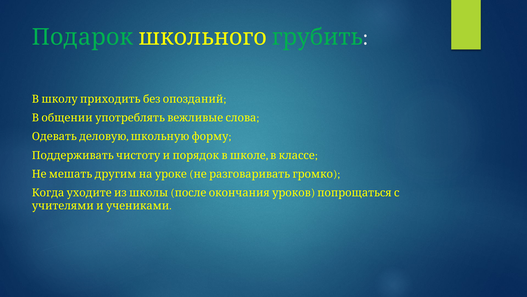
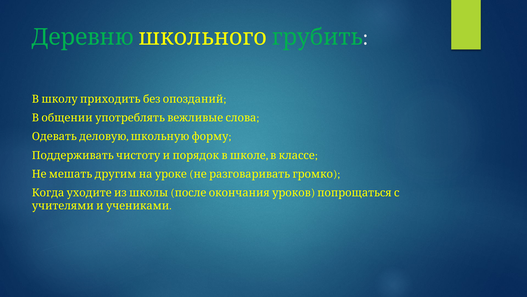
Подарок: Подарок -> Деревню (83, 37)
